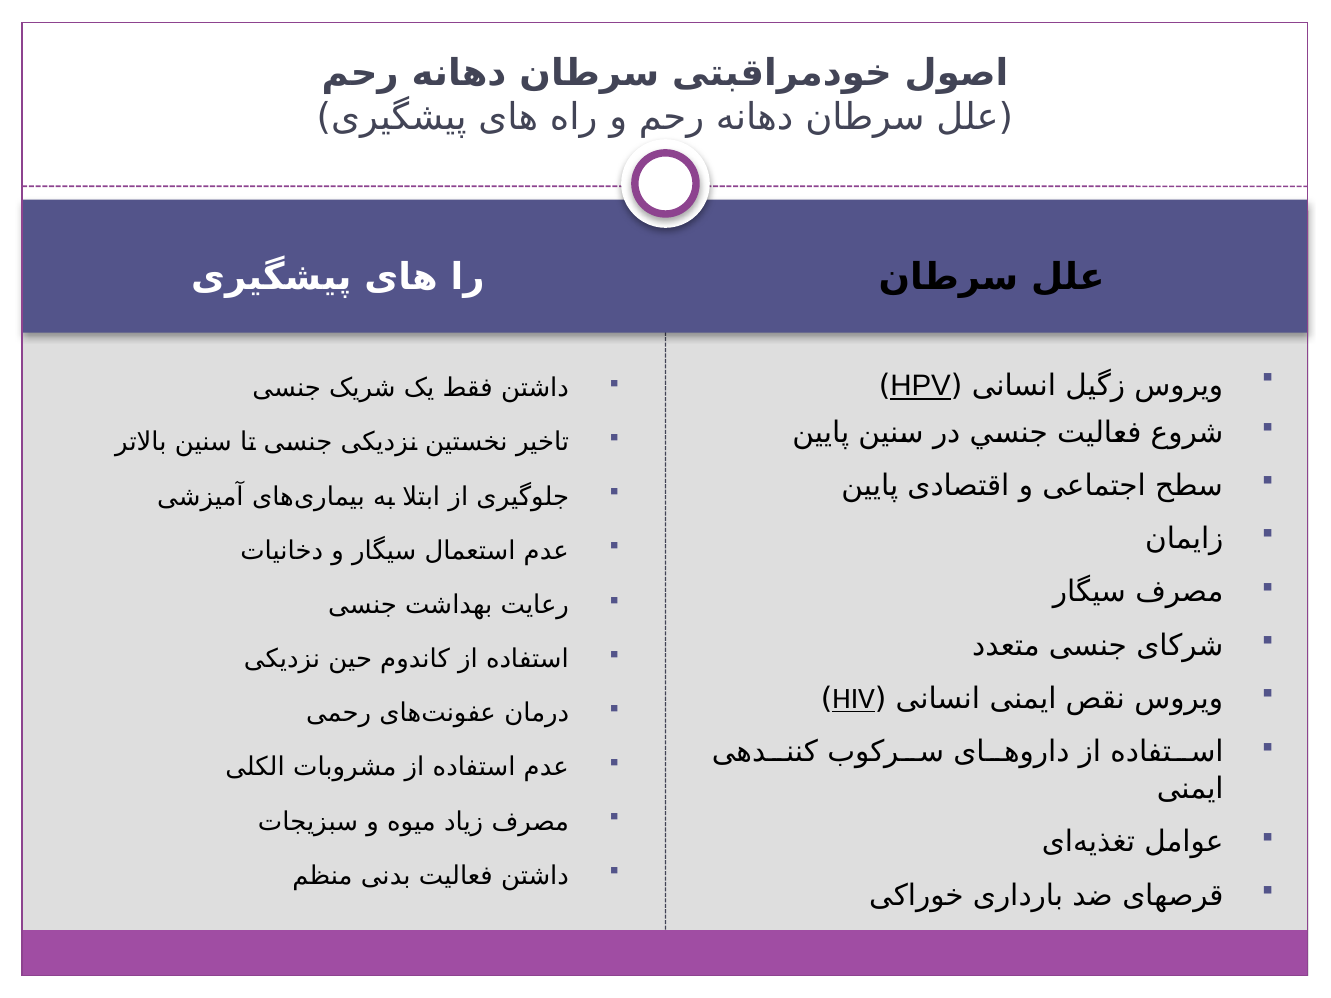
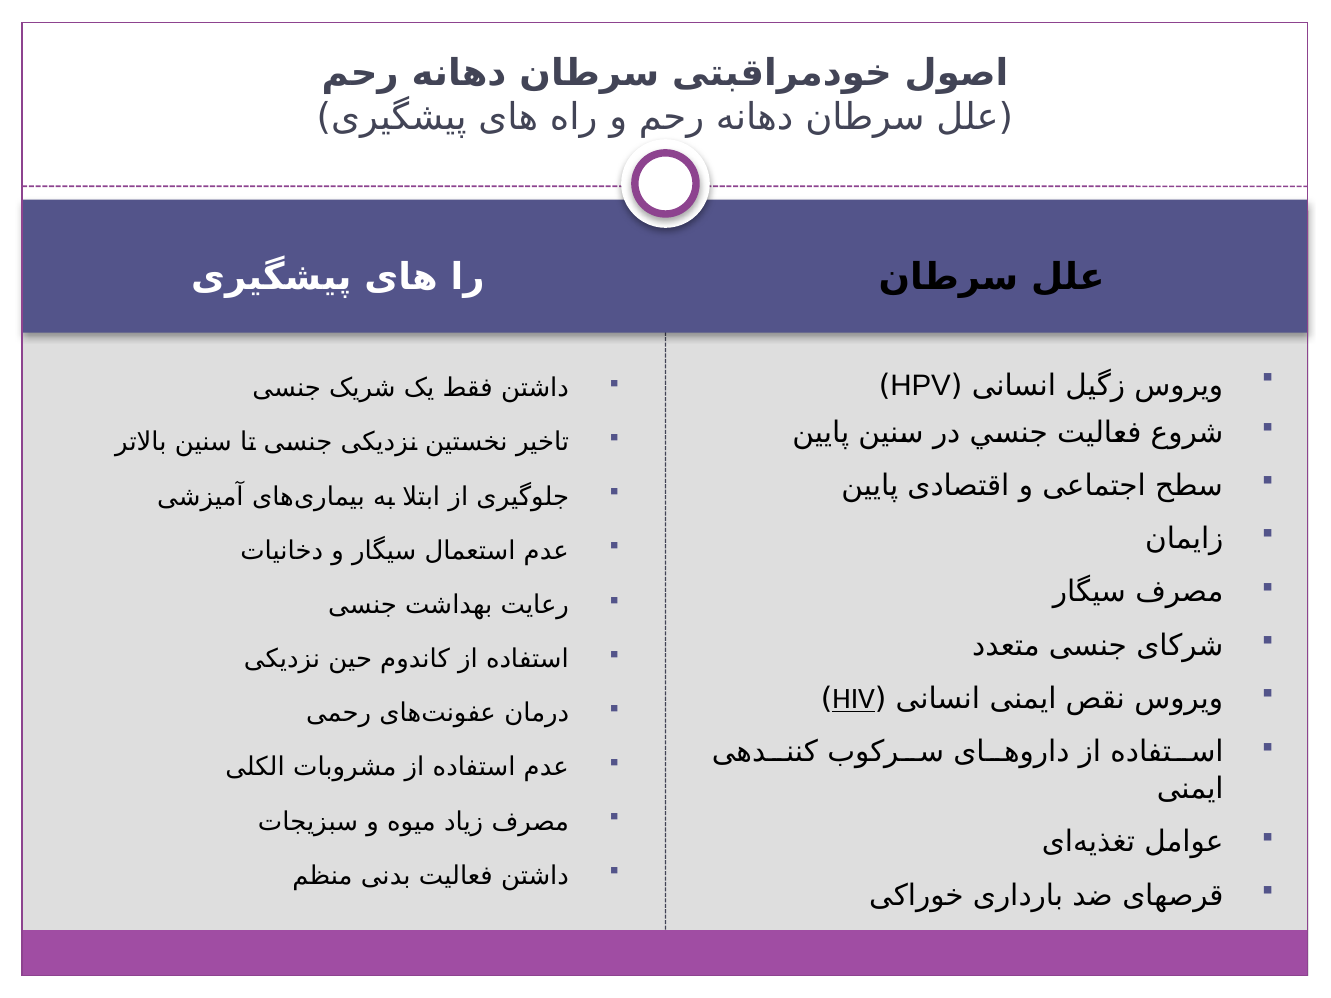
HPV underline: present -> none (921, 386)
